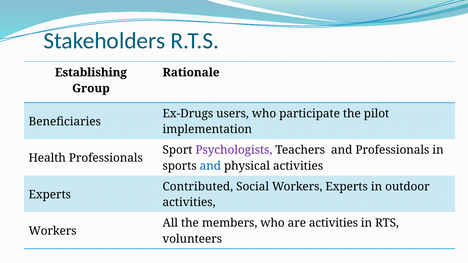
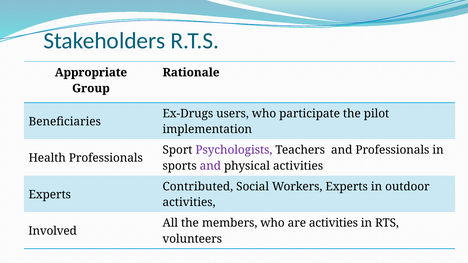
Establishing: Establishing -> Appropriate (91, 73)
and colour: blue -> purple (210, 166)
Workers: Workers -> Involved (53, 231)
